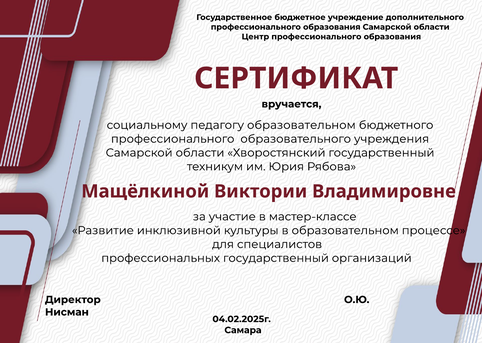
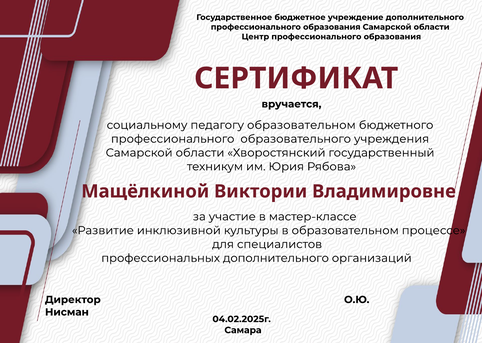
профессиональных государственный: государственный -> дополнительного (276, 258)
